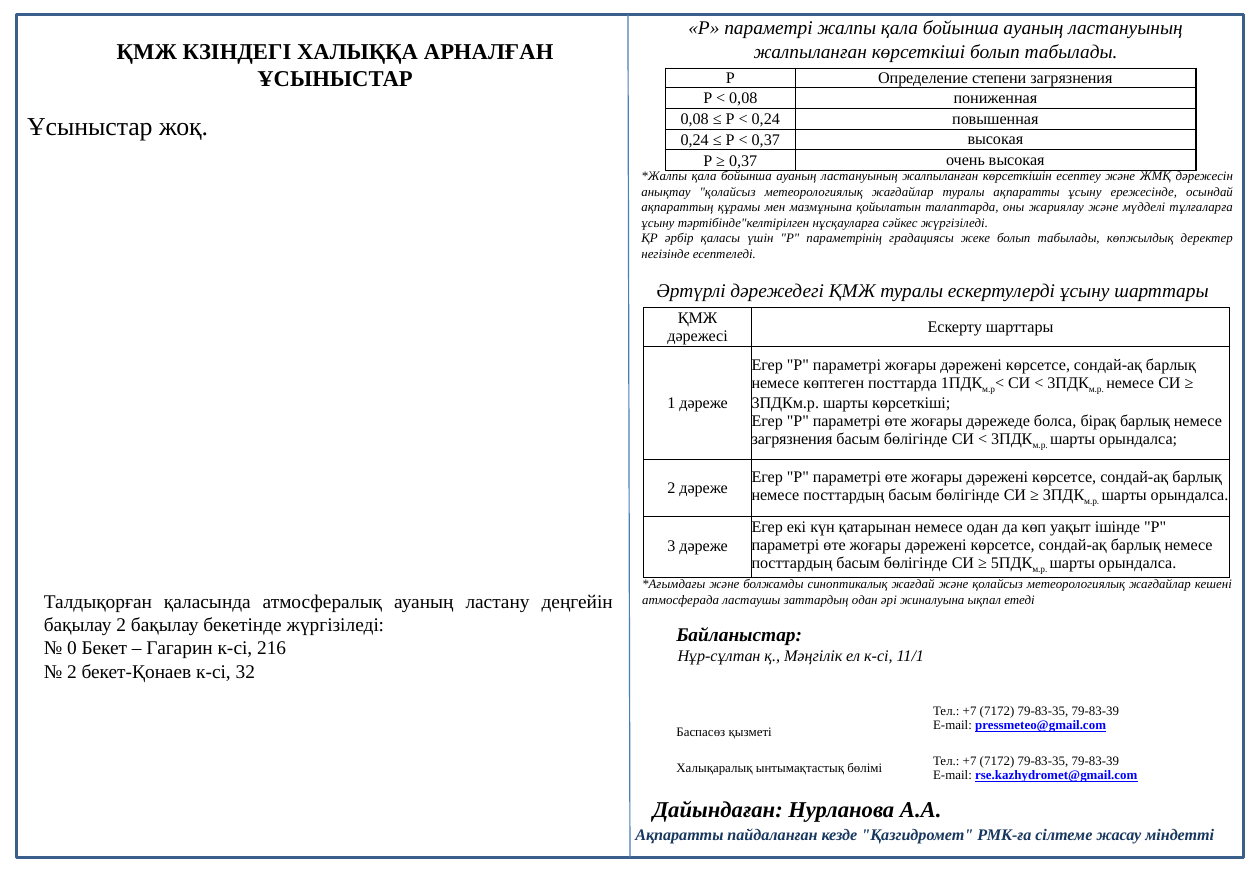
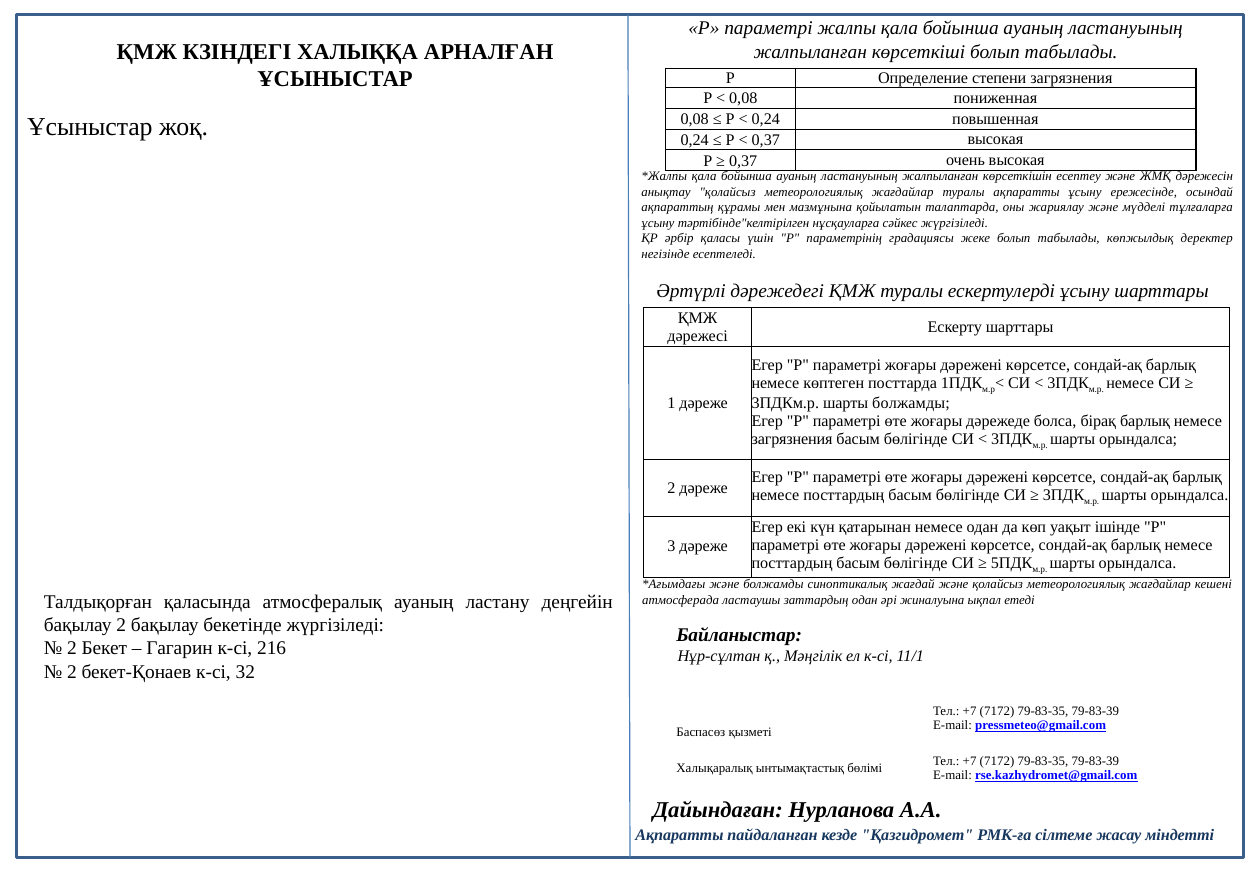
шарты көрсеткіші: көрсеткіші -> болжамды (911, 403)
0: 0 -> 2 (72, 649)
